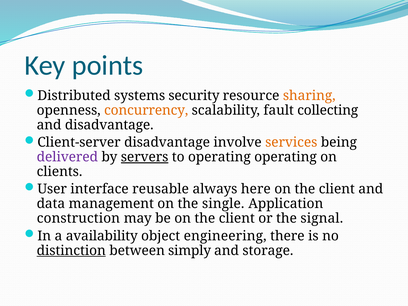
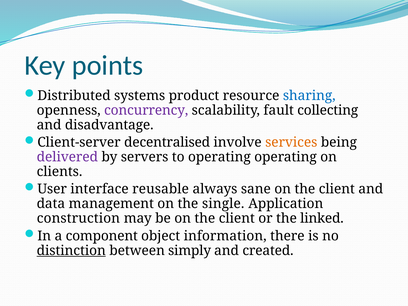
security: security -> product (194, 96)
sharing colour: orange -> blue (309, 96)
concurrency colour: orange -> purple (146, 110)
Client-server disadvantage: disadvantage -> decentralised (167, 142)
servers underline: present -> none (145, 157)
here: here -> sane (256, 189)
signal: signal -> linked (322, 218)
availability: availability -> component (102, 236)
engineering: engineering -> information (225, 236)
storage: storage -> created (268, 251)
